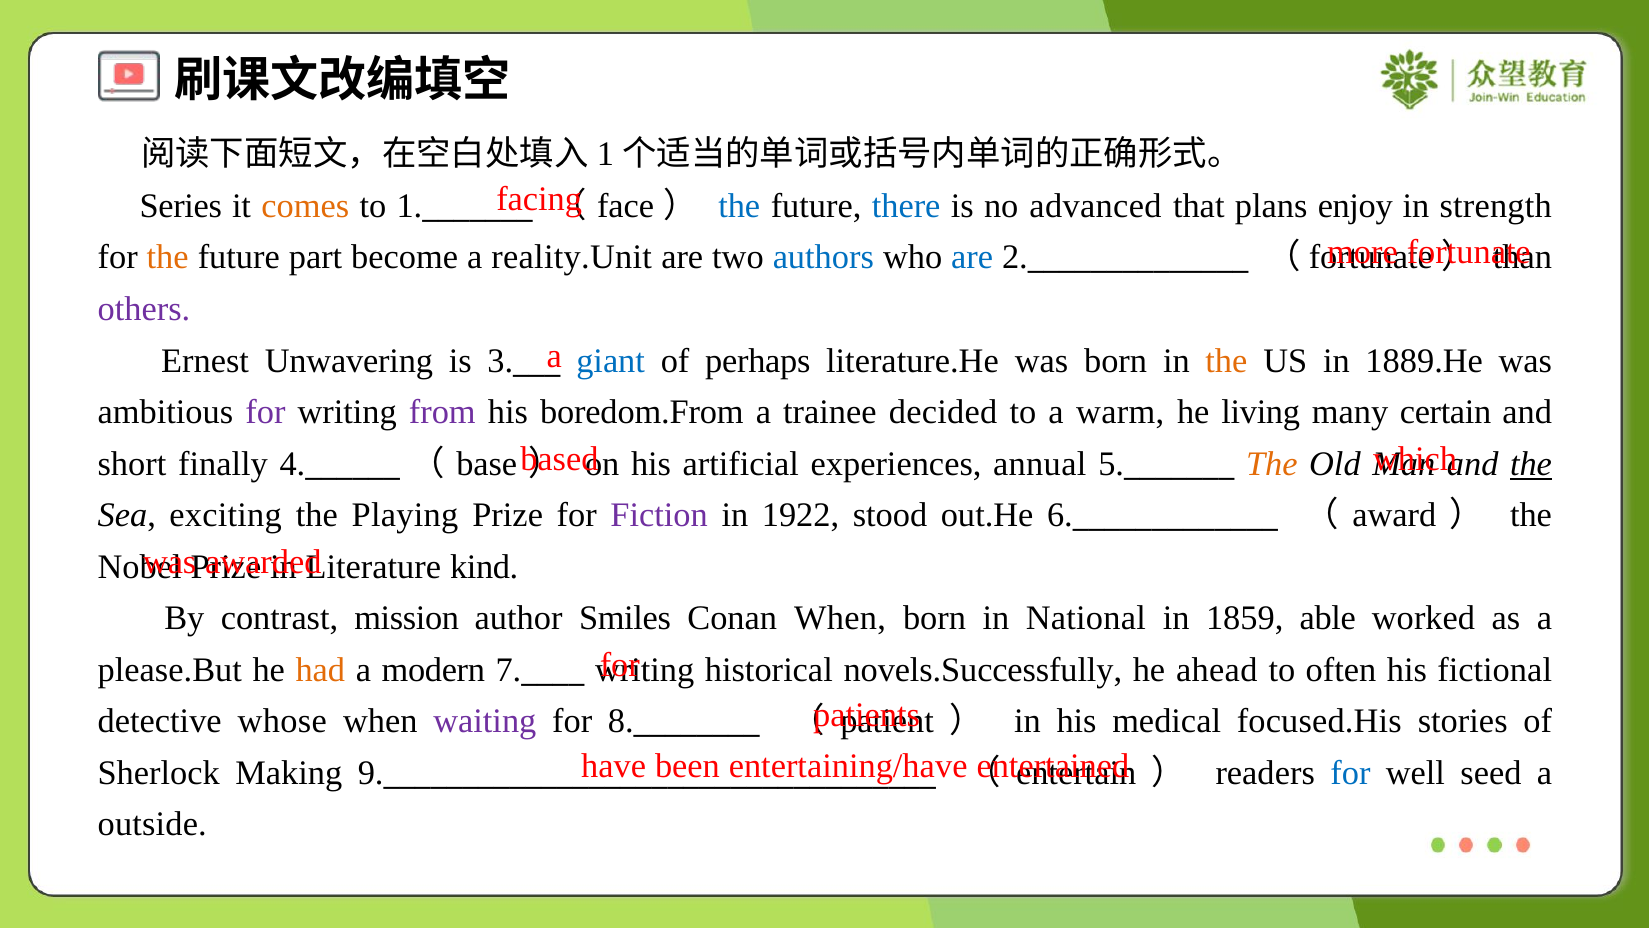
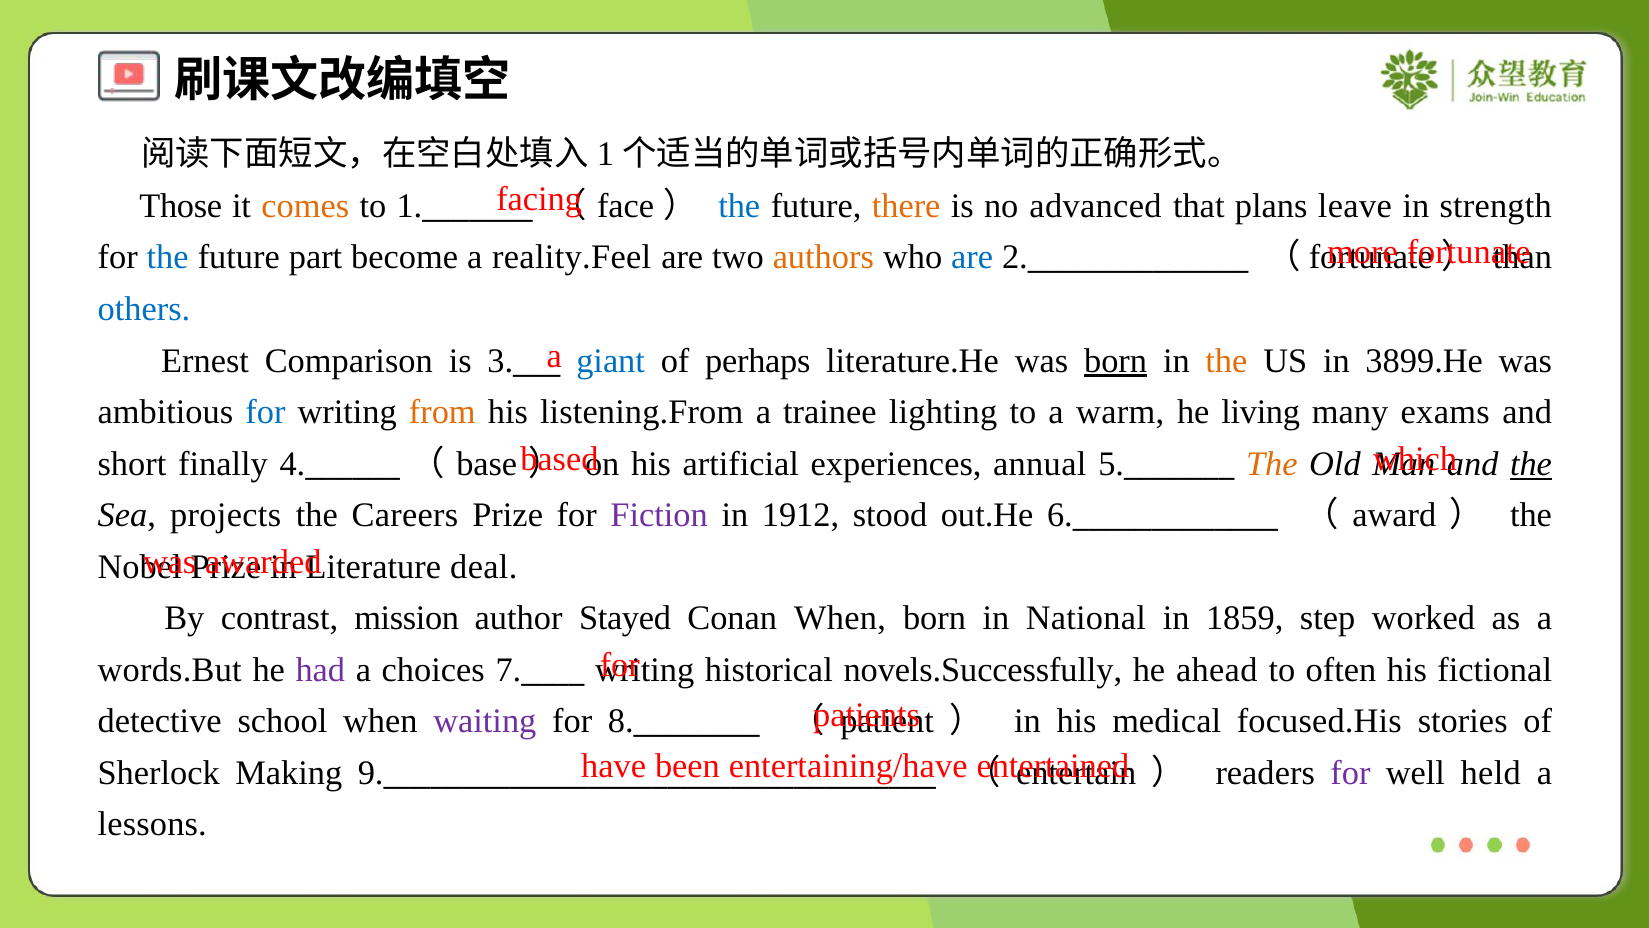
Series: Series -> Those (181, 206)
there colour: blue -> orange (906, 206)
enjoy: enjoy -> leave (1355, 206)
the colour: orange -> blue (168, 258)
reality.Unit: reality.Unit -> reality.Feel (572, 258)
authors colour: blue -> orange (823, 258)
others colour: purple -> blue (144, 309)
Unwavering: Unwavering -> Comparison (349, 361)
born underline: none -> present (1116, 361)
1889.He: 1889.He -> 3899.He (1424, 361)
for colour: purple -> blue (265, 412)
from colour: purple -> orange (442, 412)
boredom.From: boredom.From -> listening.From (642, 412)
decided: decided -> lighting (943, 412)
certain: certain -> exams (1445, 412)
exciting: exciting -> projects (226, 515)
Playing: Playing -> Careers (405, 515)
1922: 1922 -> 1912 (801, 515)
kind: kind -> deal (484, 567)
Smiles: Smiles -> Stayed (625, 618)
able: able -> step (1328, 618)
please.But: please.But -> words.But (170, 670)
had colour: orange -> purple (320, 670)
modern: modern -> choices (433, 670)
whose: whose -> school (282, 721)
for colour: blue -> purple (1350, 773)
seed: seed -> held (1491, 773)
outside: outside -> lessons (152, 824)
